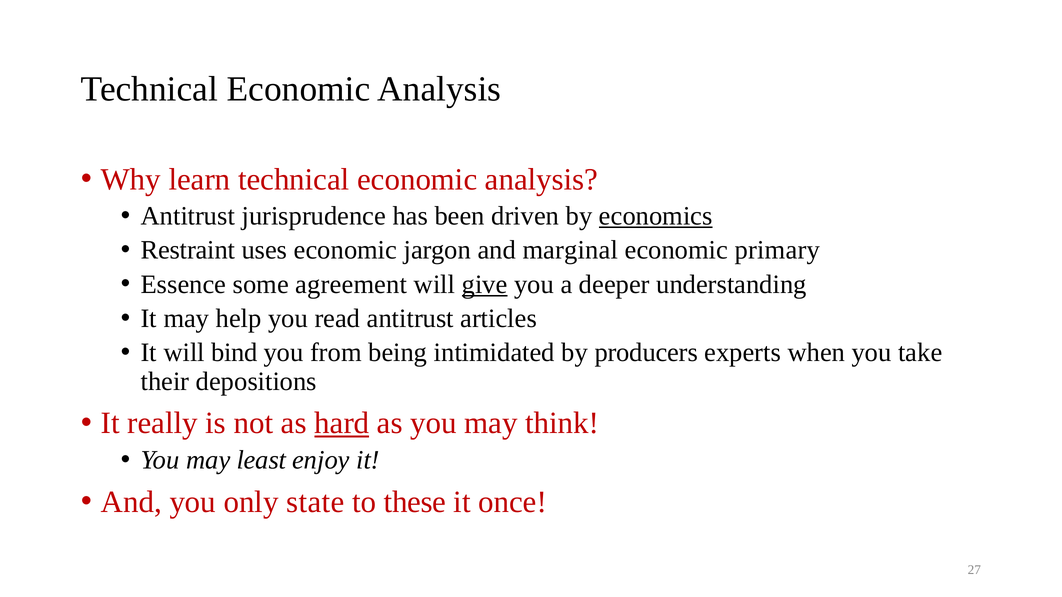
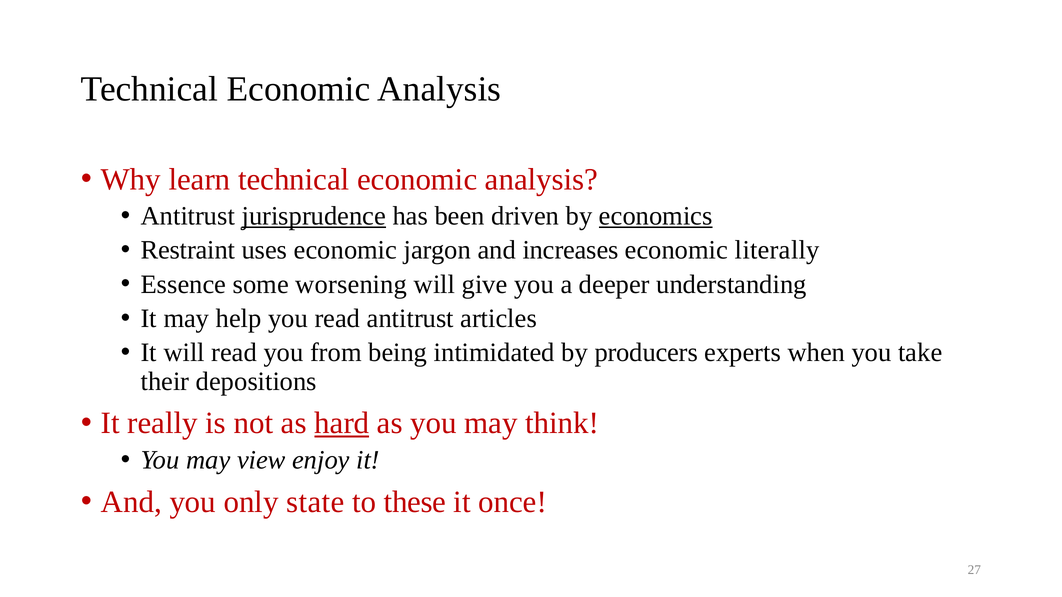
jurisprudence underline: none -> present (314, 216)
marginal: marginal -> increases (571, 250)
primary: primary -> literally (777, 250)
agreement: agreement -> worsening (351, 284)
give underline: present -> none (485, 284)
will bind: bind -> read (234, 353)
least: least -> view (261, 460)
